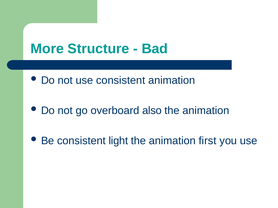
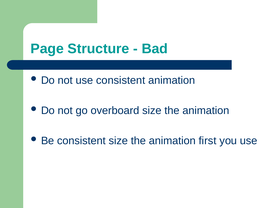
More: More -> Page (47, 49)
overboard also: also -> size (152, 111)
consistent light: light -> size (118, 141)
